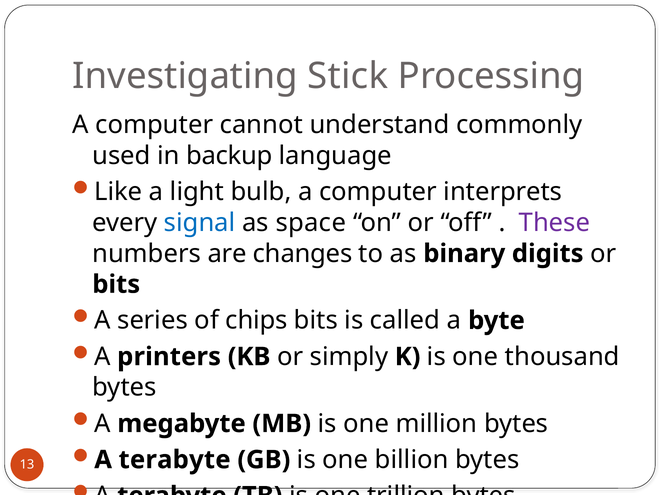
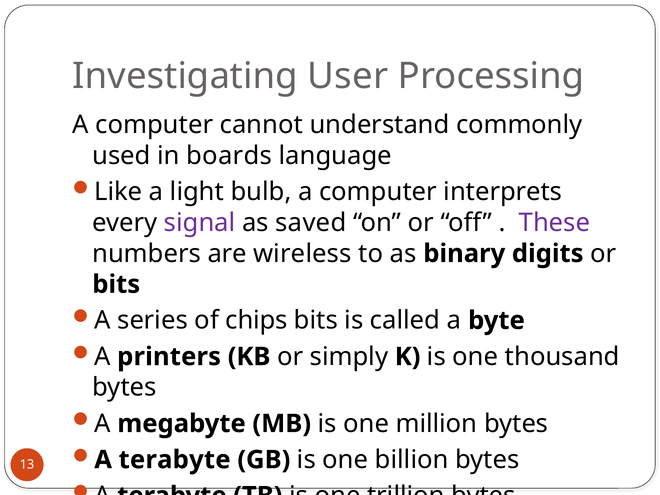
Stick: Stick -> User (348, 76)
backup: backup -> boards (229, 156)
signal colour: blue -> purple (200, 223)
space: space -> saved (311, 223)
changes: changes -> wireless (302, 254)
